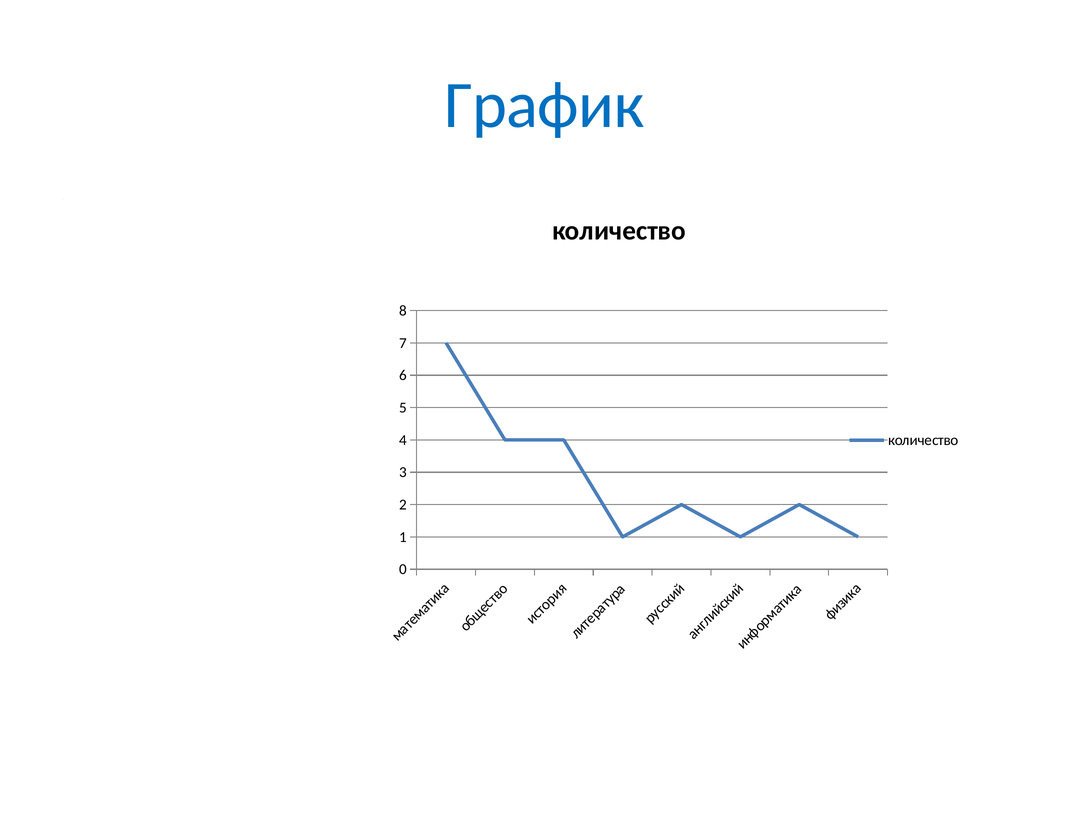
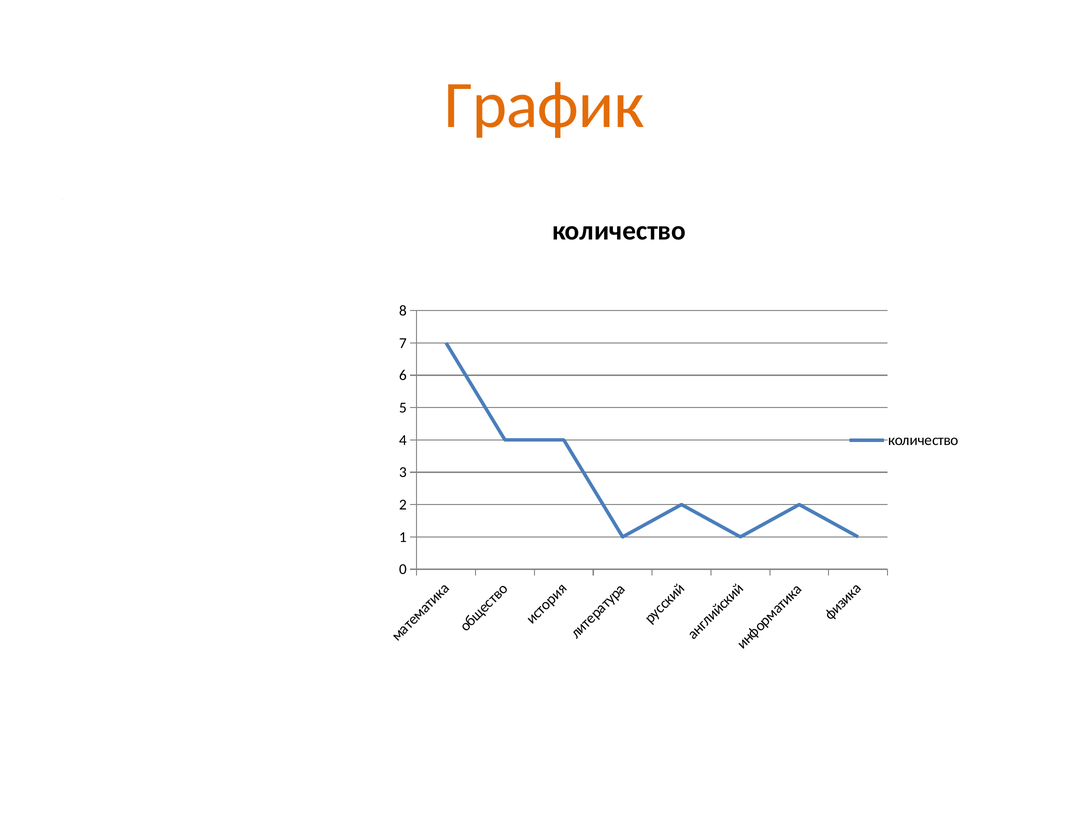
График colour: blue -> orange (544, 105)
